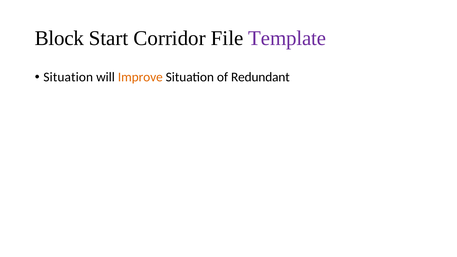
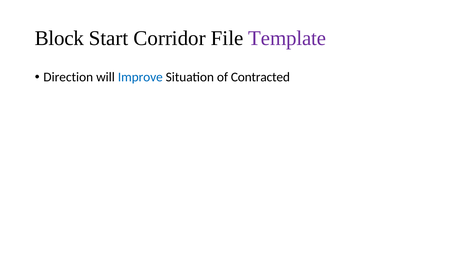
Situation: Situation -> Direction (68, 77)
Improve colour: orange -> blue (140, 77)
Redundant: Redundant -> Contracted (260, 77)
